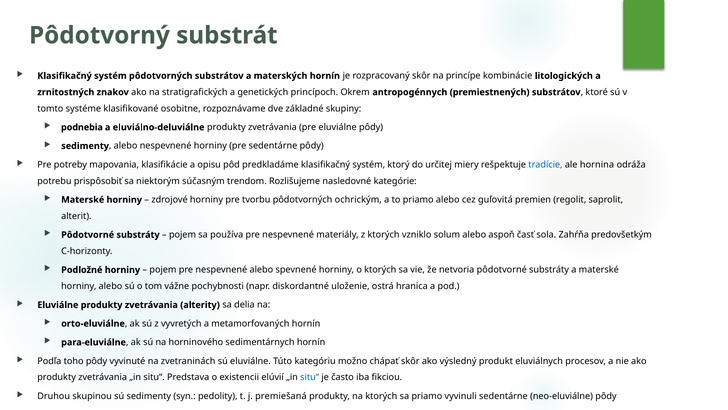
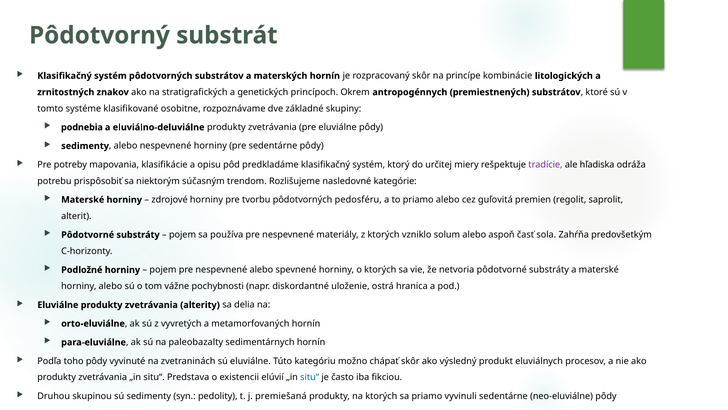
tradície colour: blue -> purple (545, 164)
hornina: hornina -> hľadiska (597, 164)
ochrickým: ochrickým -> pedosféru (358, 199)
horninového: horninového -> paleobazalty (196, 342)
